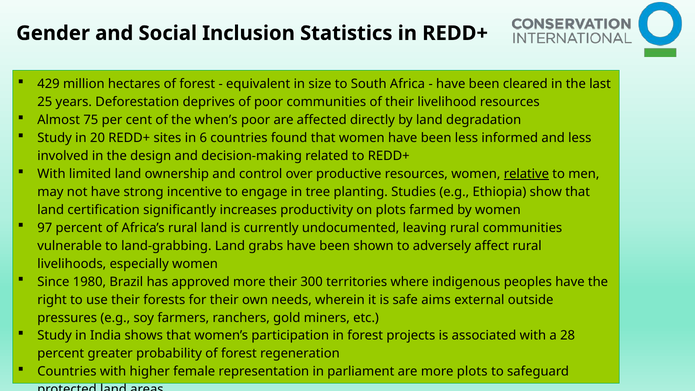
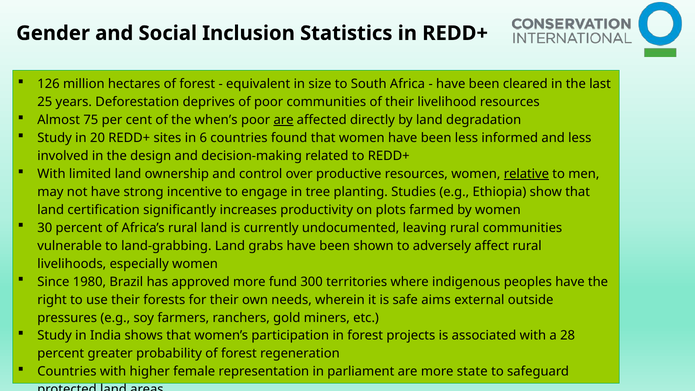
429: 429 -> 126 (49, 84)
are underline: none -> present (284, 120)
97: 97 -> 30 (45, 228)
more their: their -> fund (283, 282)
more plots: plots -> state (472, 372)
